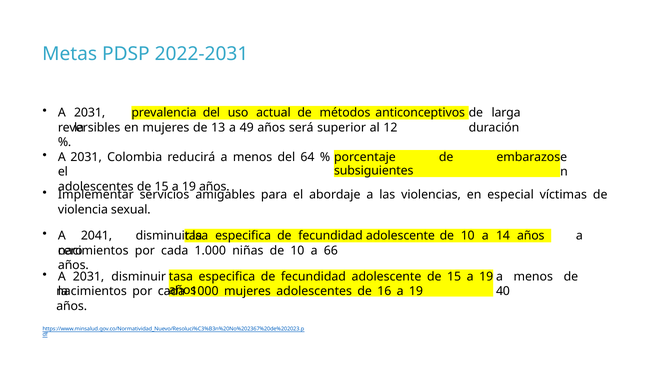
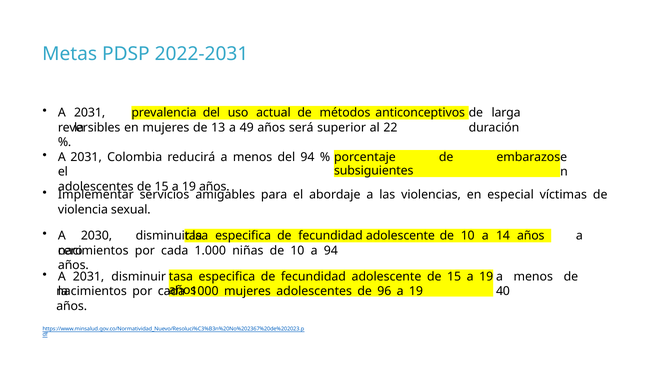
12: 12 -> 22 (390, 128)
del 64: 64 -> 94 (308, 157)
2041: 2041 -> 2030 (96, 236)
a 66: 66 -> 94 (331, 251)
16: 16 -> 96 (384, 292)
